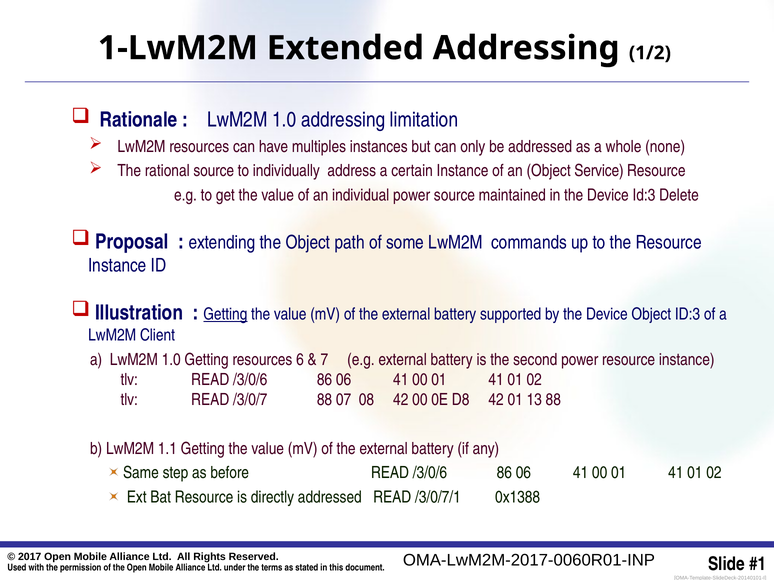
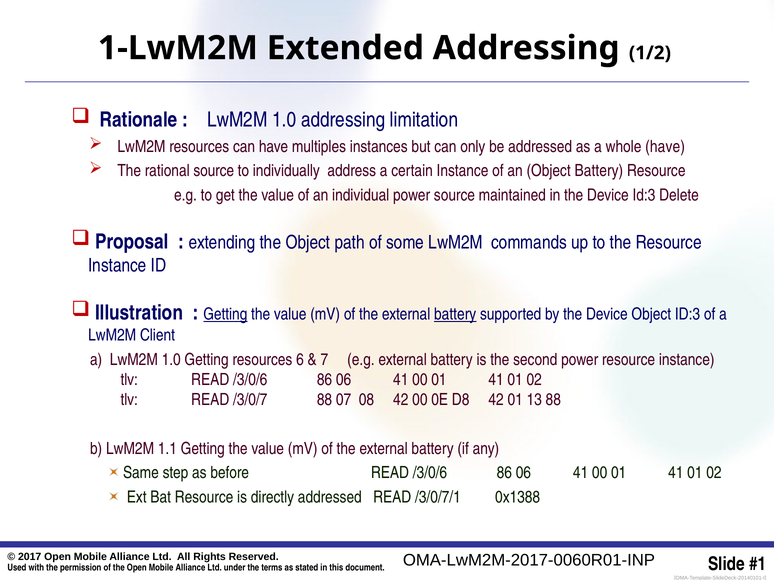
whole none: none -> have (665, 147)
Object Service: Service -> Battery (599, 171)
battery underline: none -> present (455, 315)
